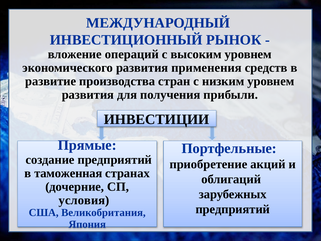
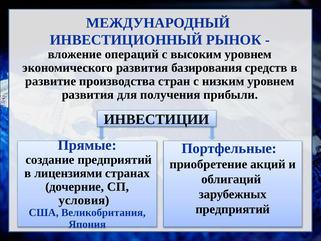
применения: применения -> базирования (207, 68)
таможенная: таможенная -> лицензиями (68, 173)
